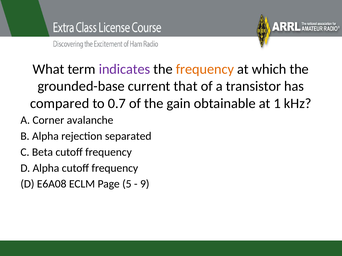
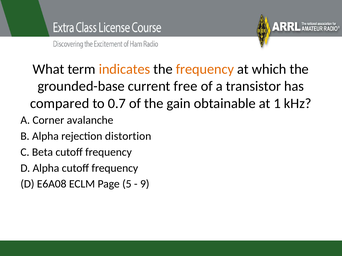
indicates colour: purple -> orange (125, 69)
that: that -> free (186, 86)
separated: separated -> distortion (128, 136)
